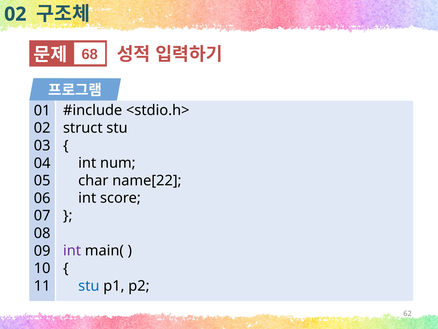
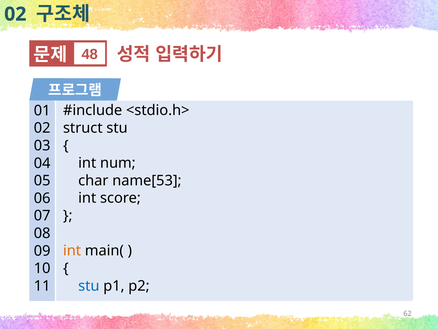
68: 68 -> 48 (90, 54)
name[22: name[22 -> name[53 (147, 180)
int colour: purple -> orange (72, 250)
